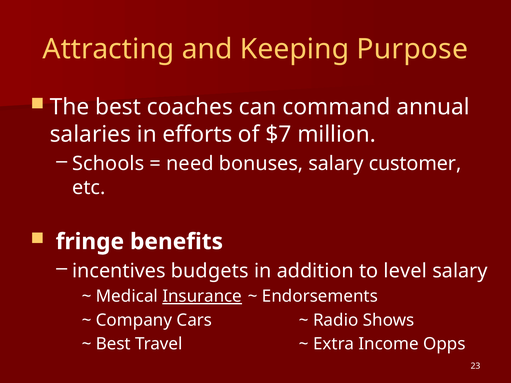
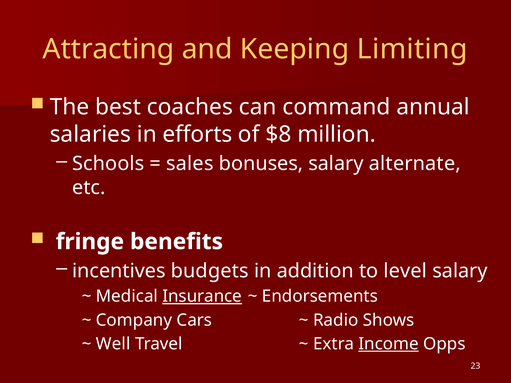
Purpose: Purpose -> Limiting (412, 49)
$7: $7 -> $8 (278, 134)
need: need -> sales (190, 164)
customer: customer -> alternate (415, 164)
Best: Best -> Well (113, 344)
Income underline: none -> present (389, 344)
